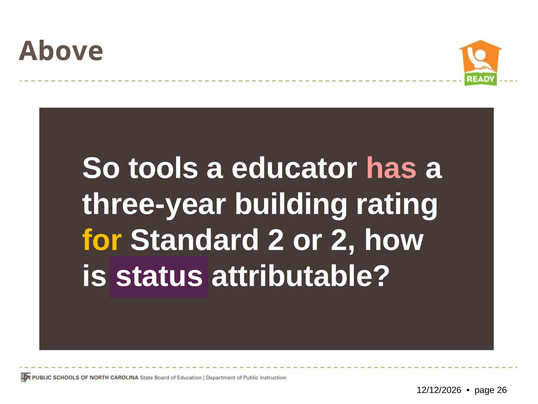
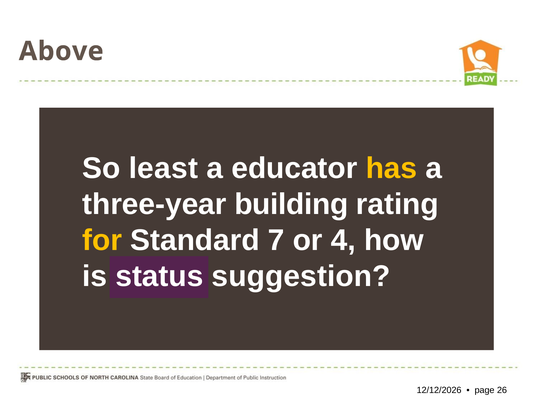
tools: tools -> least (163, 168)
has colour: pink -> yellow (391, 168)
Standard 2: 2 -> 7 (276, 240)
or 2: 2 -> 4 (343, 240)
attributable: attributable -> suggestion (301, 276)
